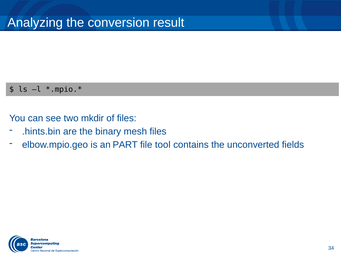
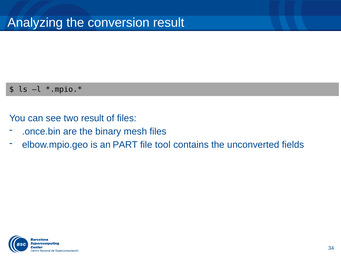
two mkdir: mkdir -> result (92, 118)
.hints.bin: .hints.bin -> .once.bin (41, 131)
